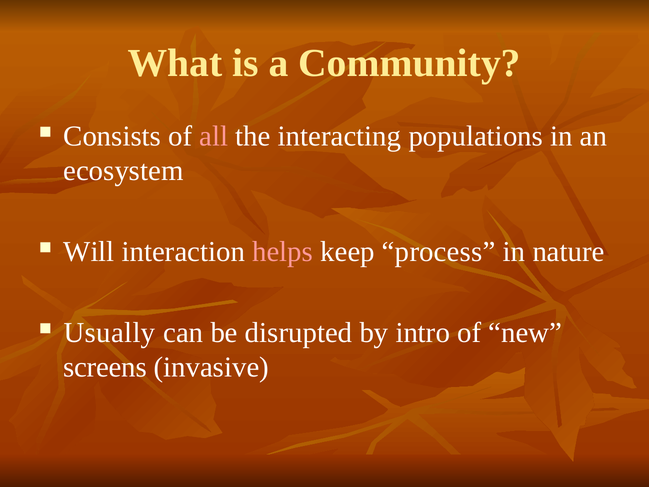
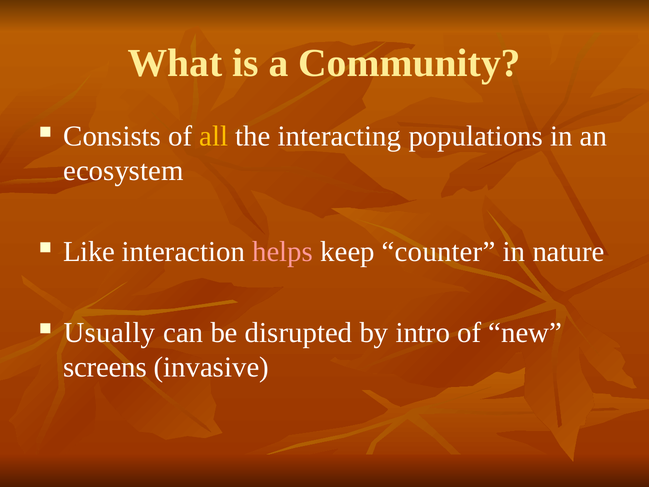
all colour: pink -> yellow (214, 136)
Will: Will -> Like (89, 252)
process: process -> counter (439, 252)
